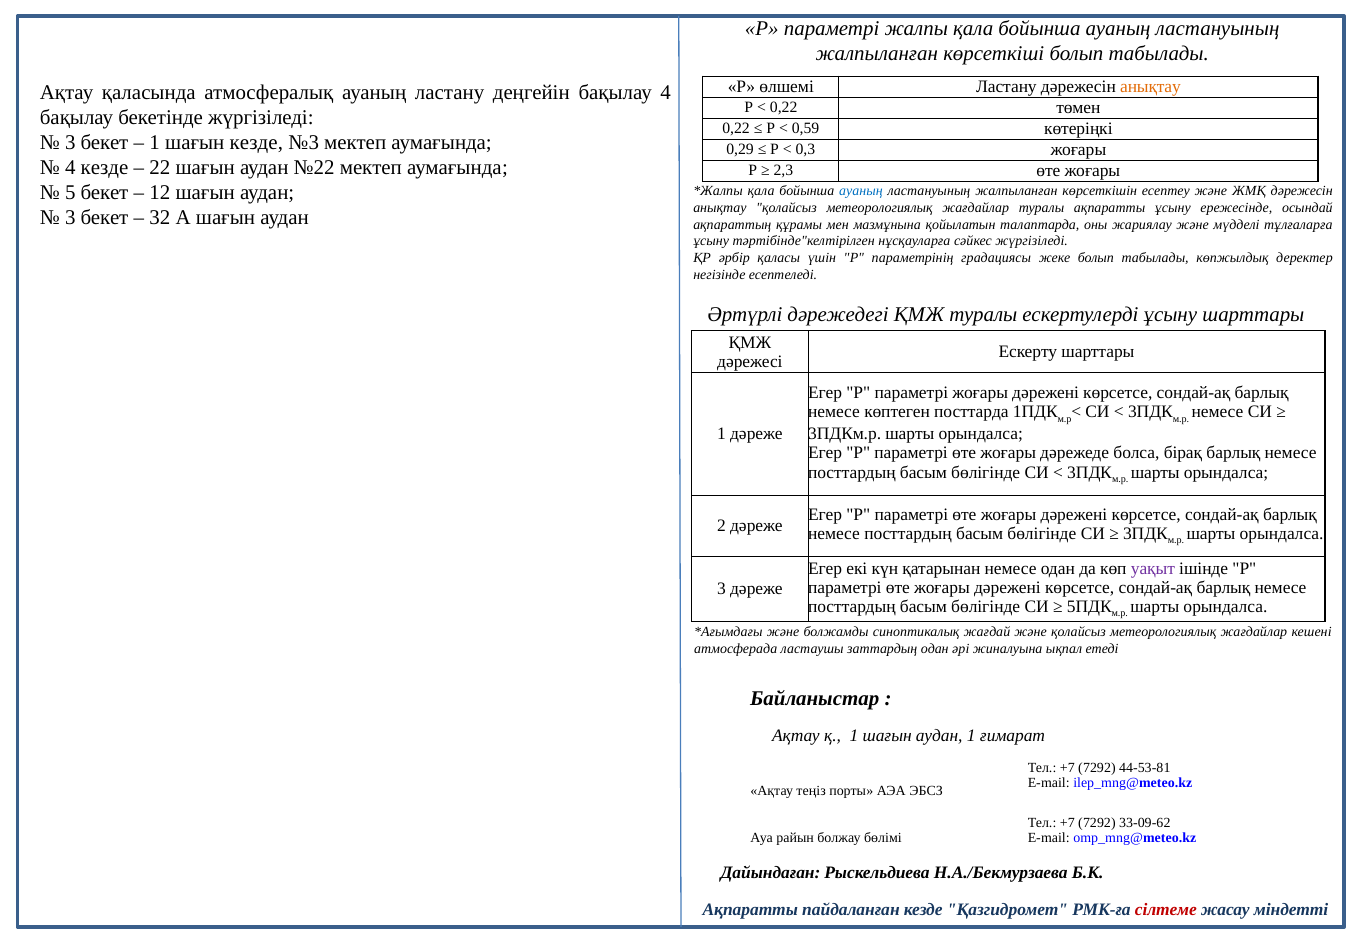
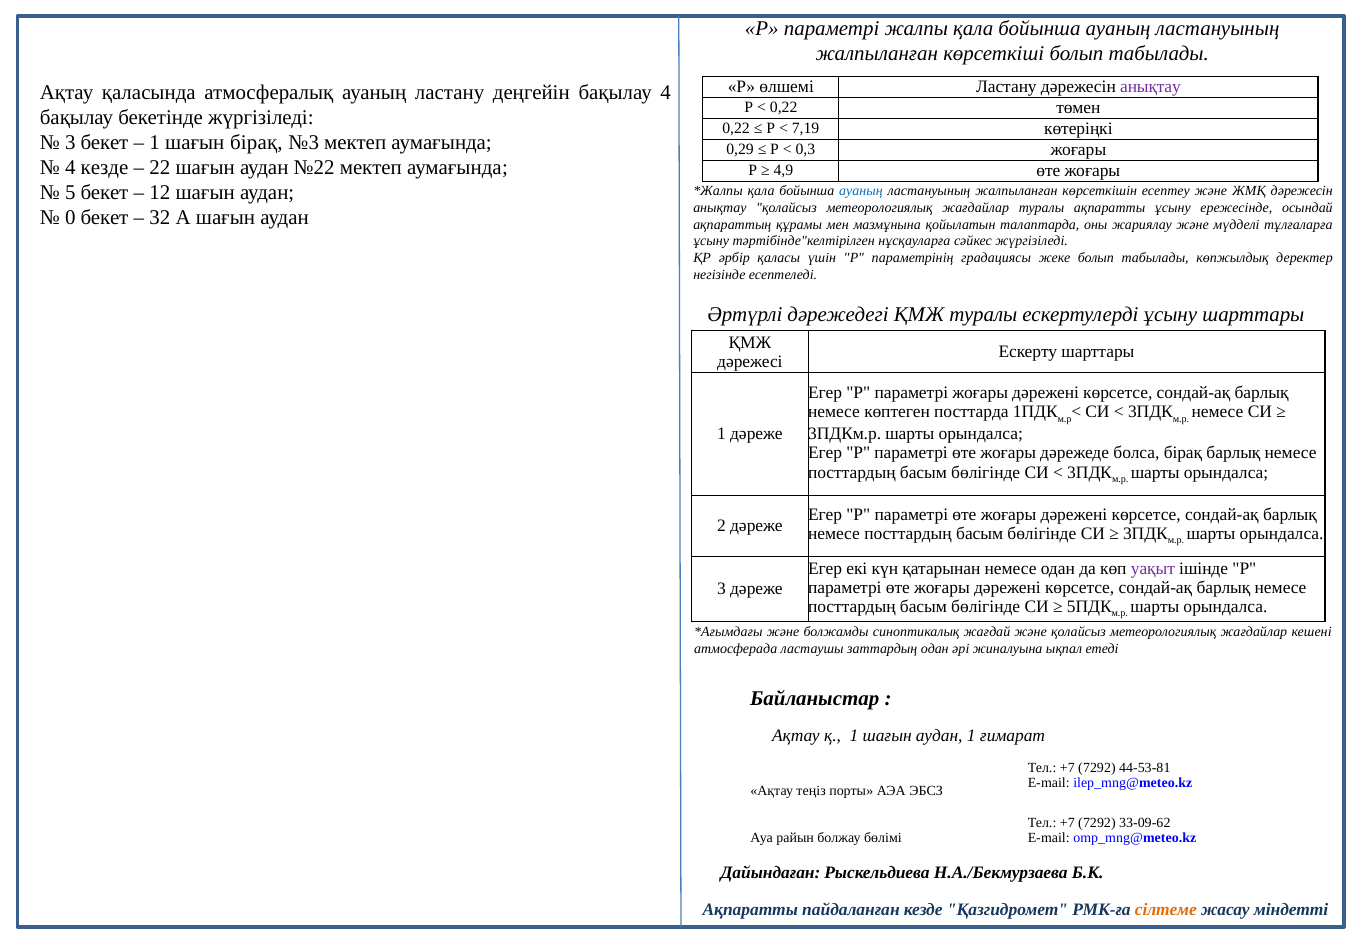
анықтау colour: orange -> purple (1150, 87)
0,59: 0,59 -> 7,19 (806, 129)
шағын кезде: кезде -> бірақ (256, 142)
2,3: 2,3 -> 4,9 (783, 171)
3: 3 -> 0 (70, 218)
сілтеме colour: red -> orange (1166, 910)
